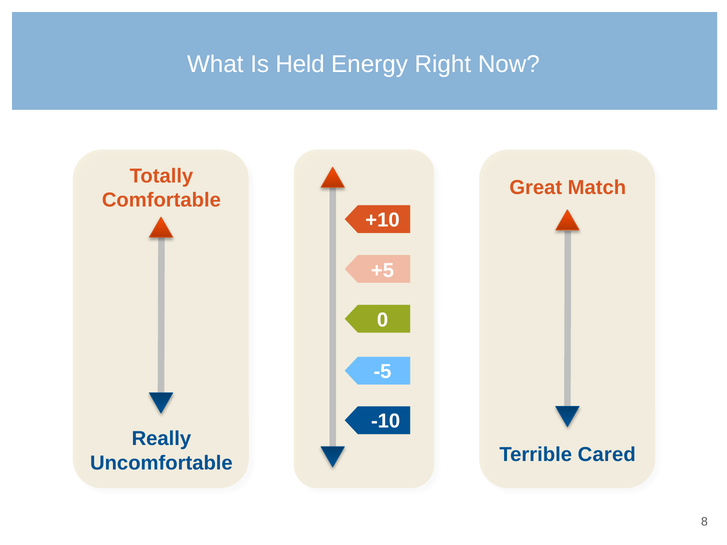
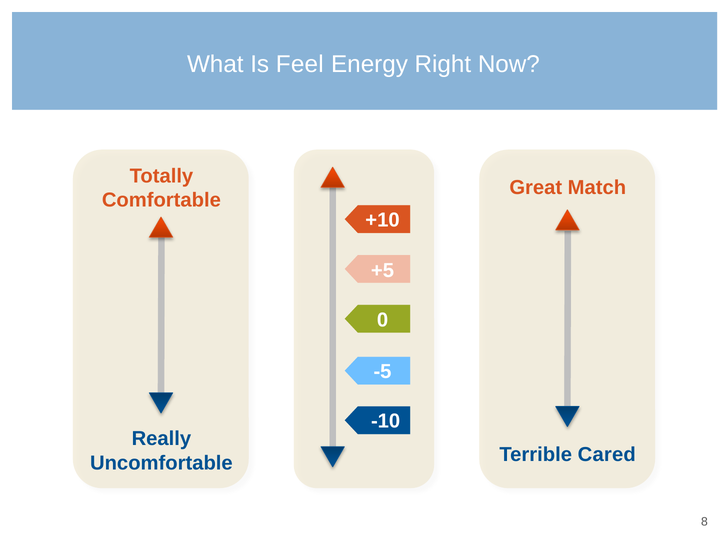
Held: Held -> Feel (300, 64)
